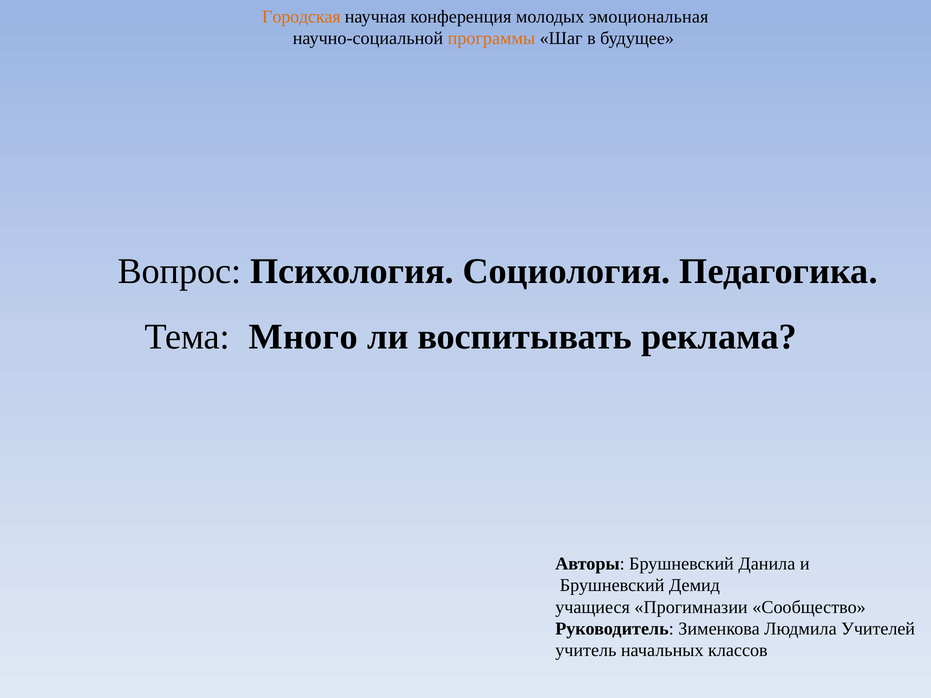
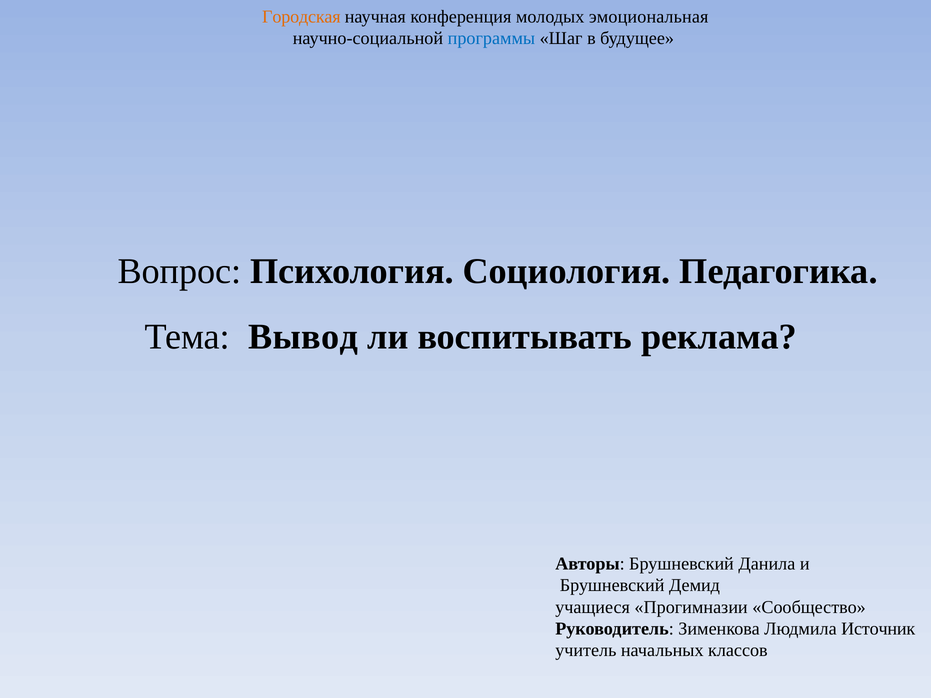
программы colour: orange -> blue (491, 38)
Много: Много -> Вывод (303, 337)
Учителей: Учителей -> Источник (878, 629)
